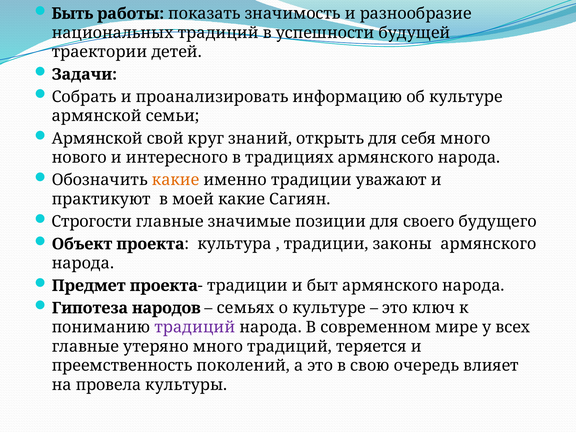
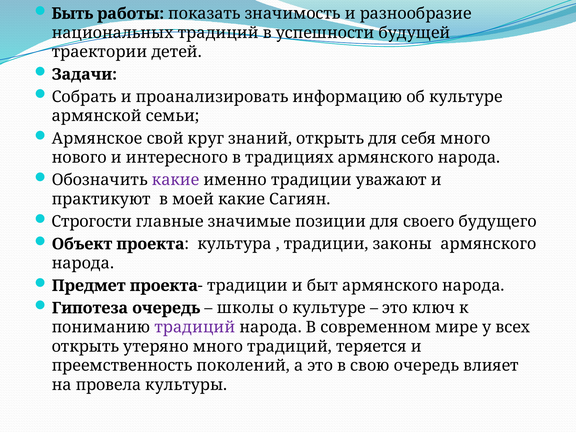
Армянской: Армянской -> Армянское (97, 138)
какие colour: orange -> purple (176, 180)
Гипотеза народов: народов -> очередь (166, 308)
семьях: семьях -> школы (246, 308)
главные: главные -> открыть (85, 346)
